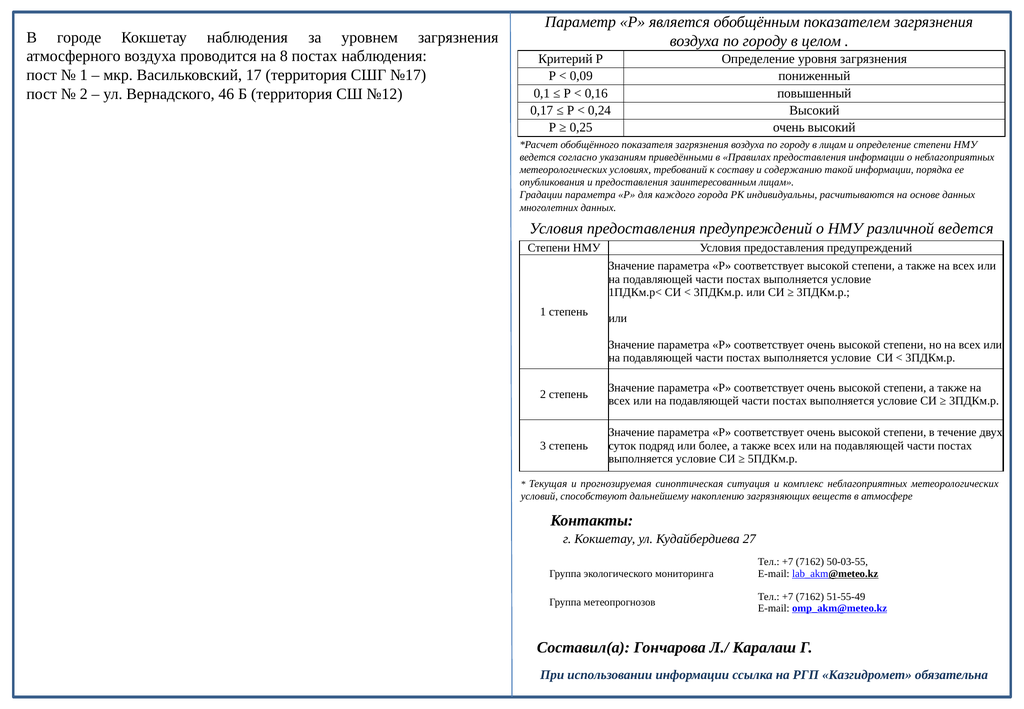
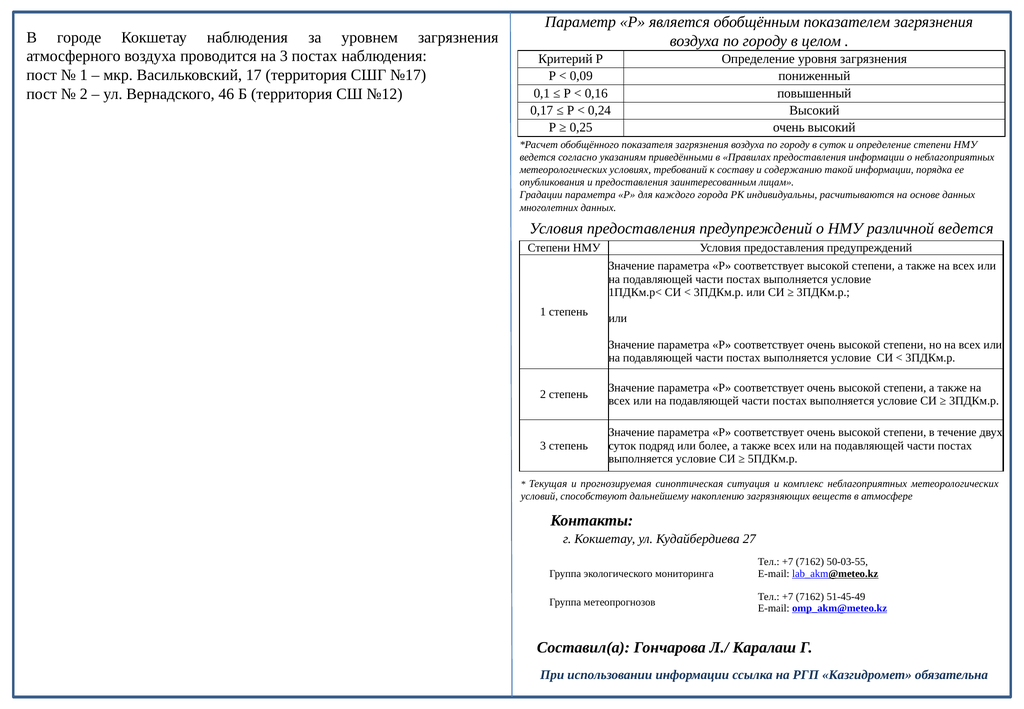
на 8: 8 -> 3 (284, 56)
в лицам: лицам -> суток (833, 145)
51-55-49: 51-55-49 -> 51-45-49 (846, 597)
